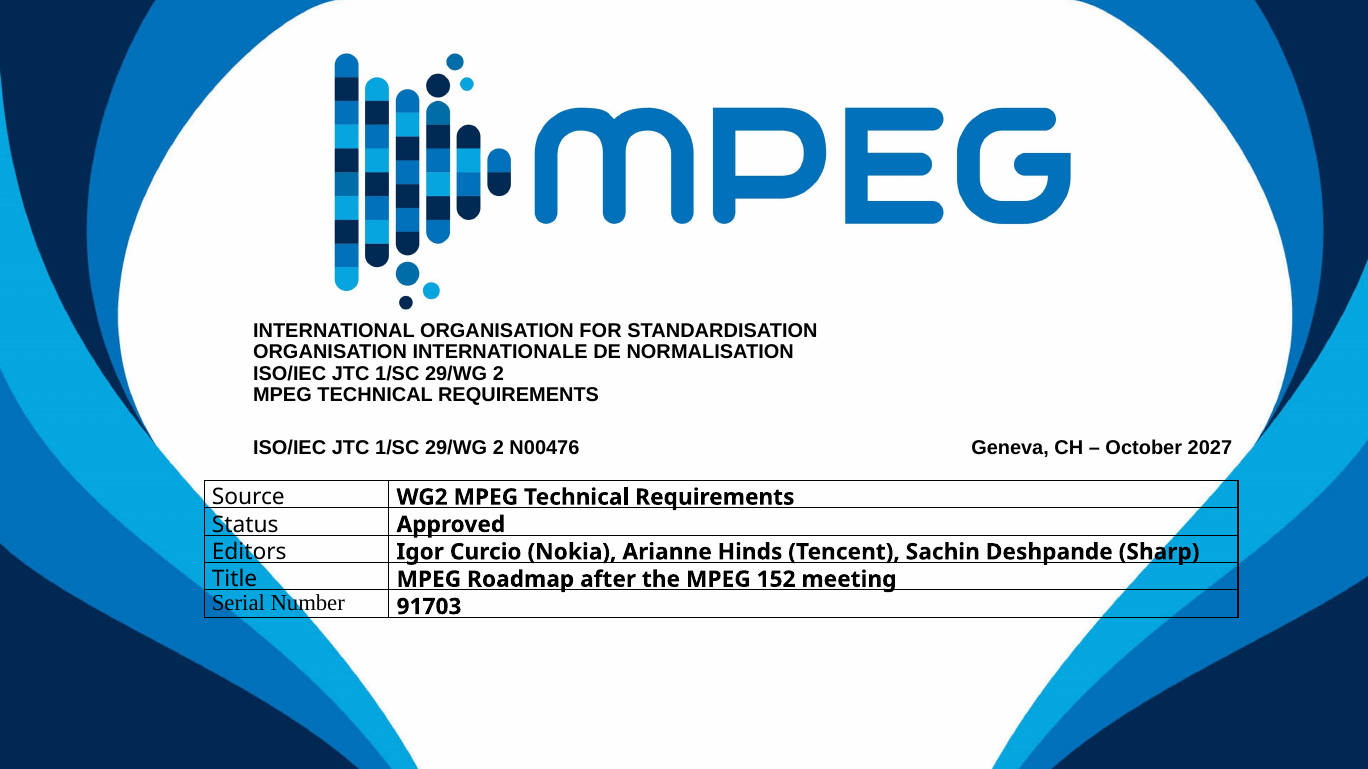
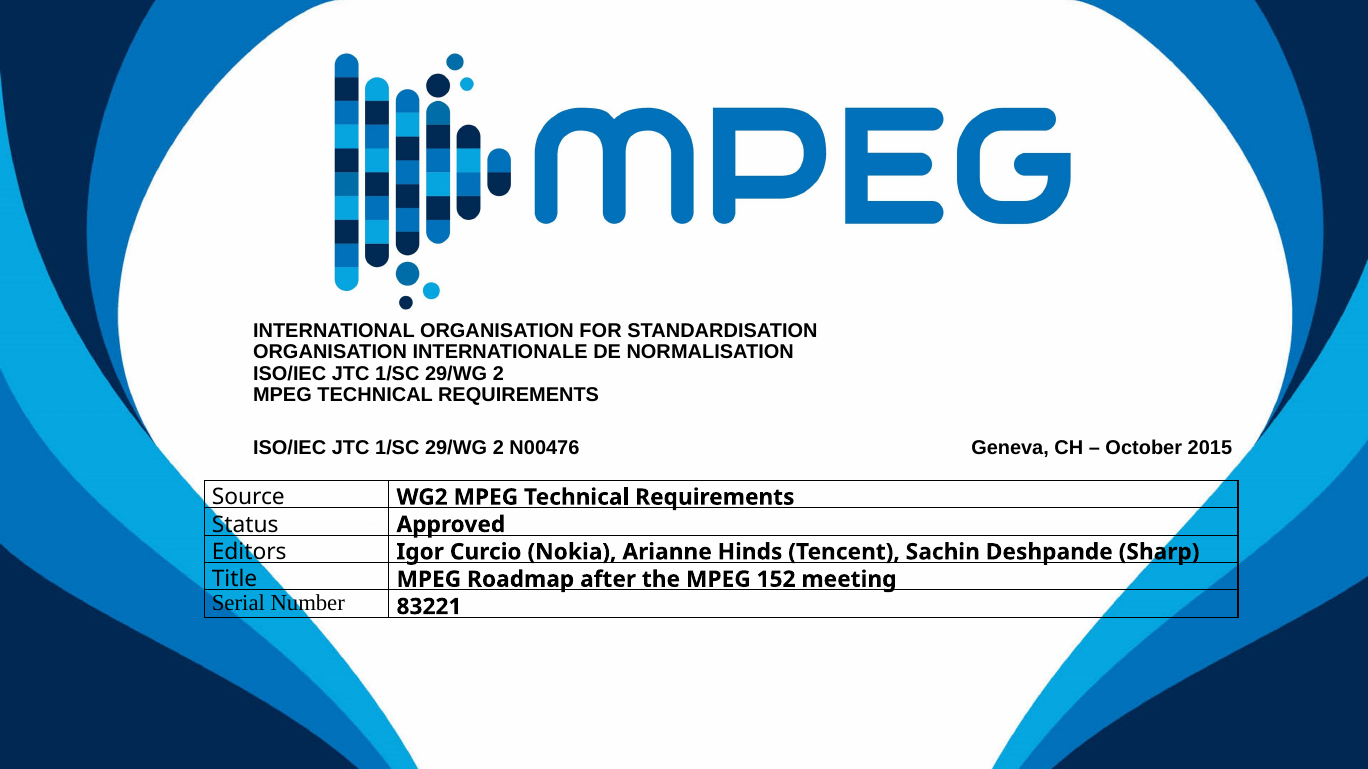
2027: 2027 -> 2015 (1210, 449)
91703: 91703 -> 83221 (429, 607)
